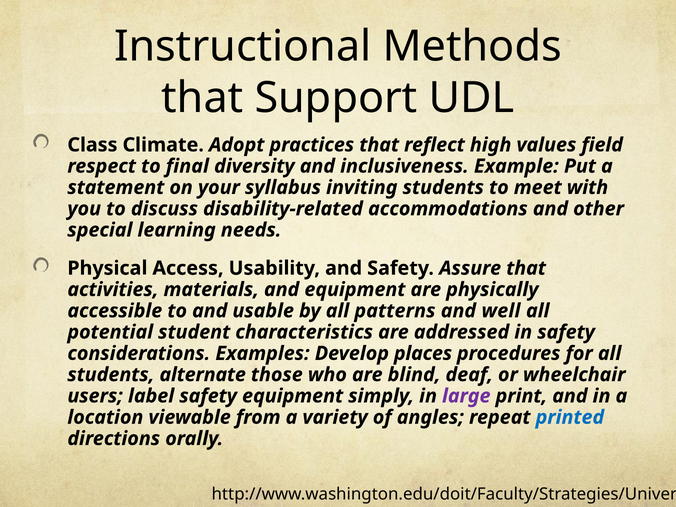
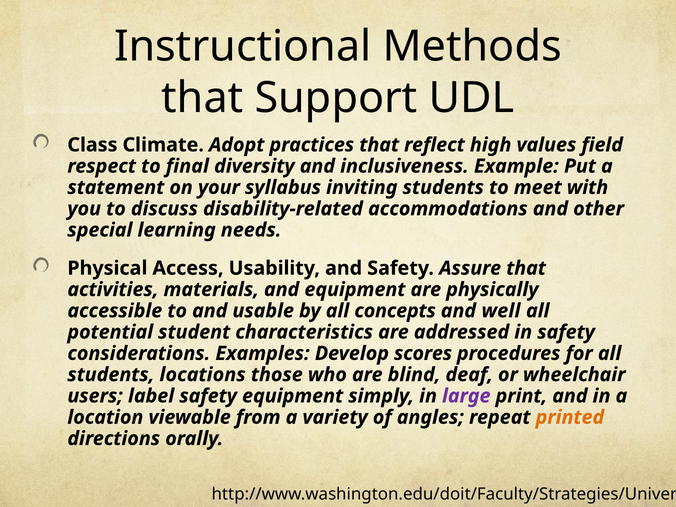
patterns: patterns -> concepts (395, 311)
places: places -> scores (423, 353)
alternate: alternate -> locations (203, 375)
printed colour: blue -> orange (570, 417)
